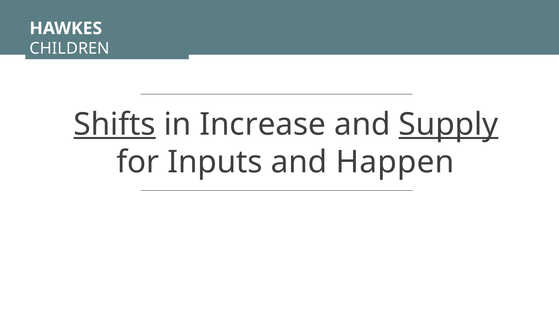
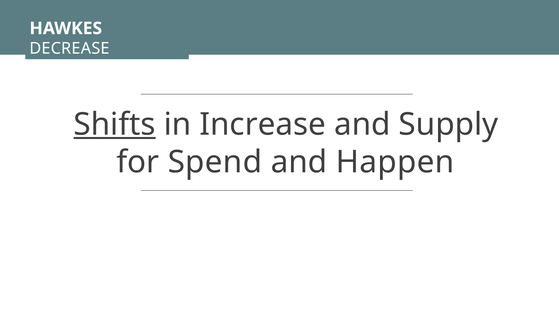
CHILDREN: CHILDREN -> DECREASE (70, 49)
Supply underline: present -> none (448, 125)
Inputs: Inputs -> Spend (215, 162)
